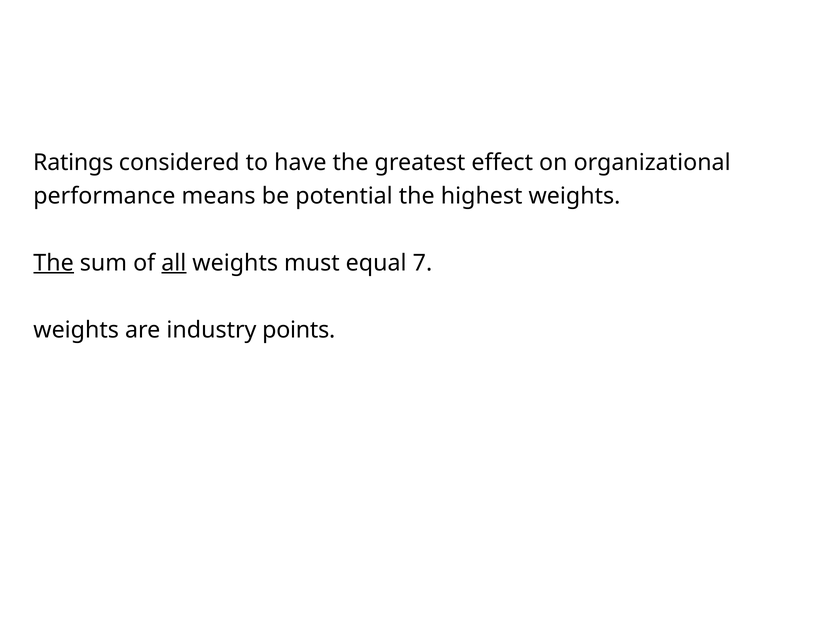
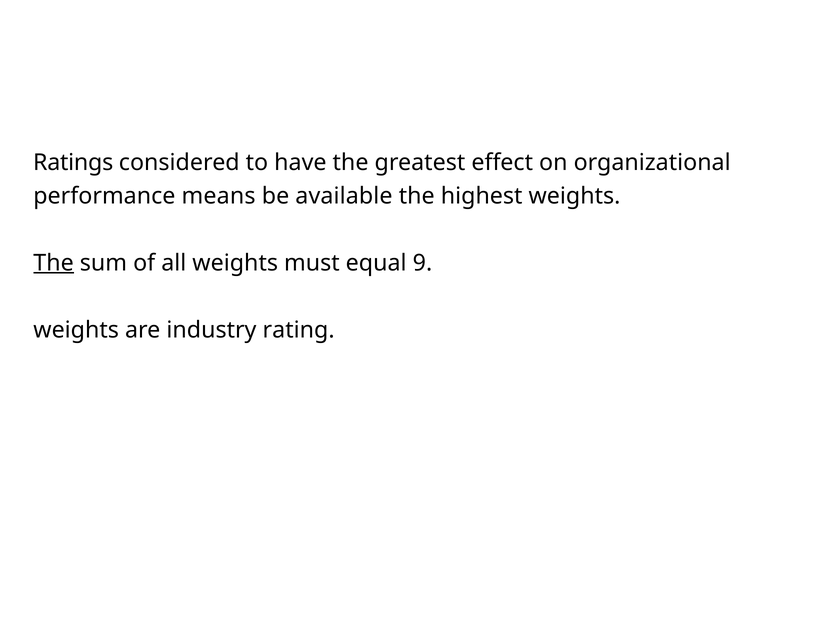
potential: potential -> available (344, 196)
all underline: present -> none (174, 263)
7: 7 -> 9 (422, 263)
points: points -> rating (299, 330)
